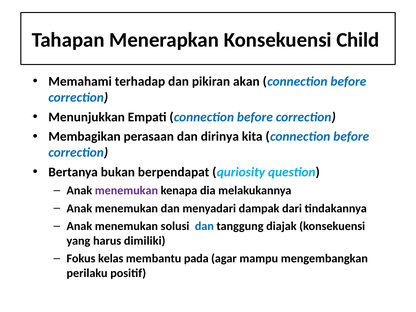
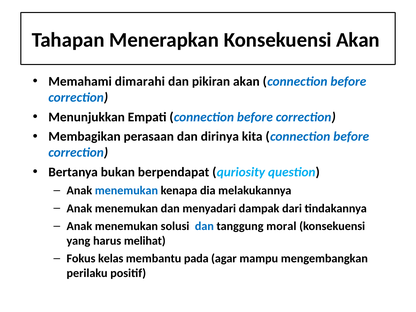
Konsekuensi Child: Child -> Akan (358, 40)
terhadap: terhadap -> dimarahi (140, 81)
menemukan colour: purple -> blue (126, 191)
diajak: diajak -> moral (281, 226)
dimiliki: dimiliki -> melihat (145, 241)
